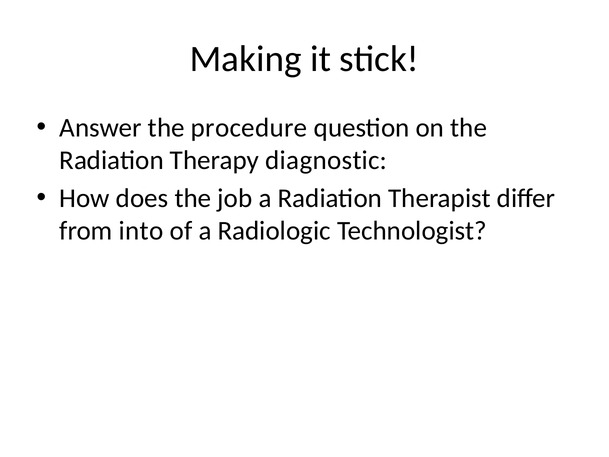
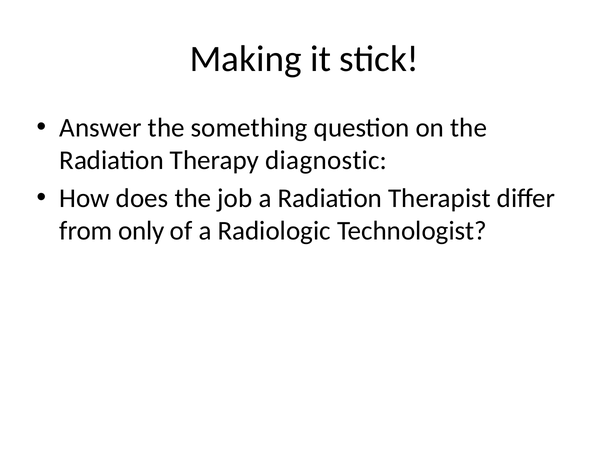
procedure: procedure -> something (249, 128)
into: into -> only (141, 231)
